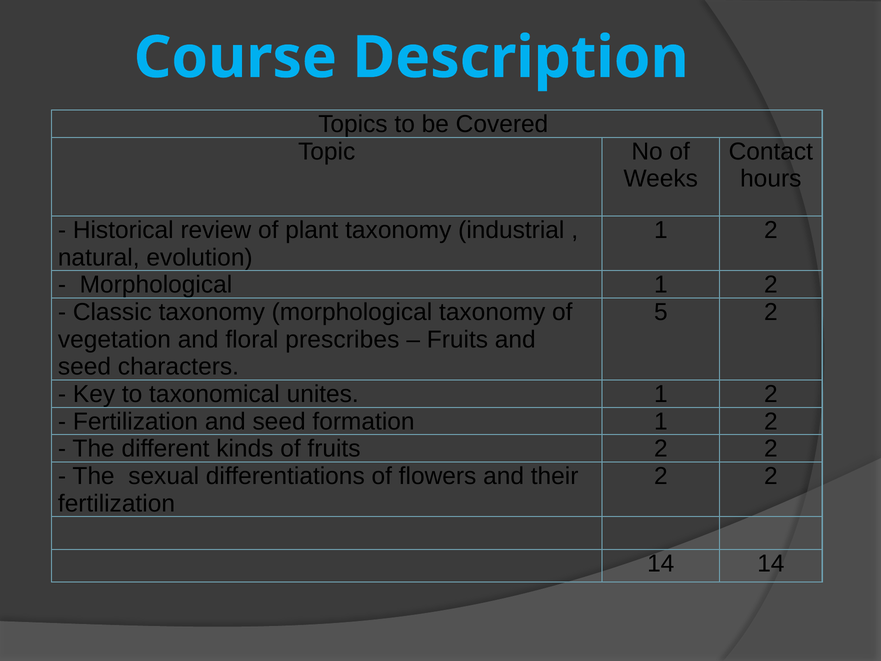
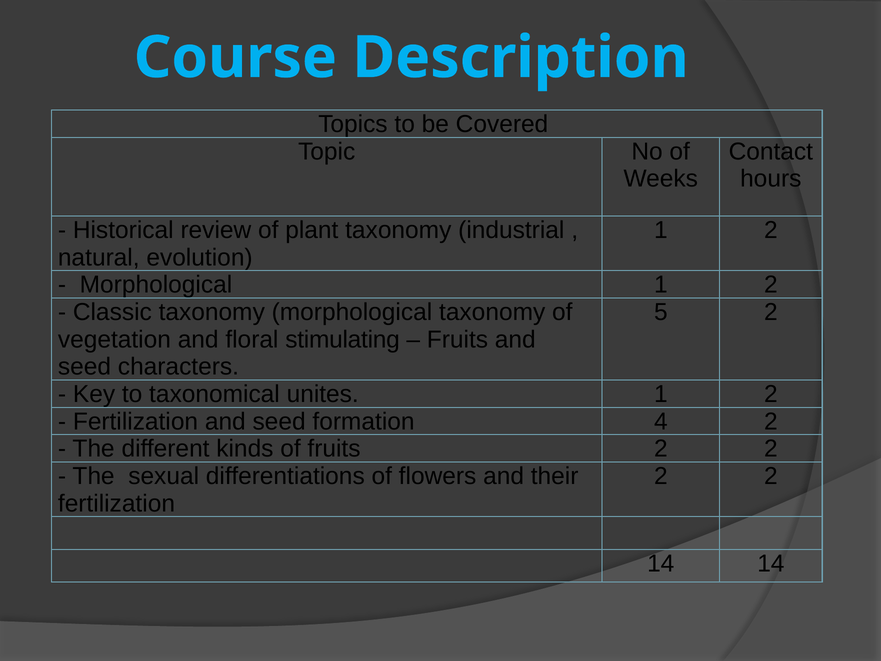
prescribes: prescribes -> stimulating (343, 339)
formation 1: 1 -> 4 (661, 421)
